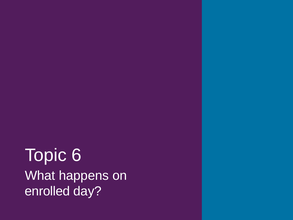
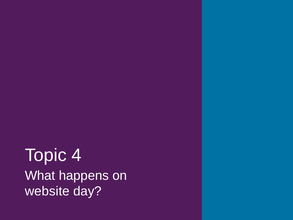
6: 6 -> 4 (77, 155)
enrolled: enrolled -> website (47, 191)
